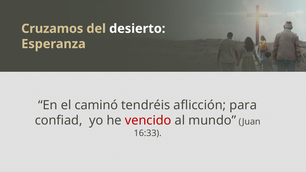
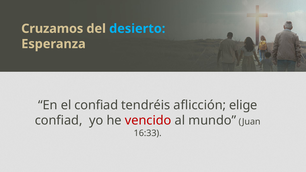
desierto colour: white -> light blue (137, 29)
el caminó: caminó -> confiad (96, 105)
para: para -> elige (243, 105)
